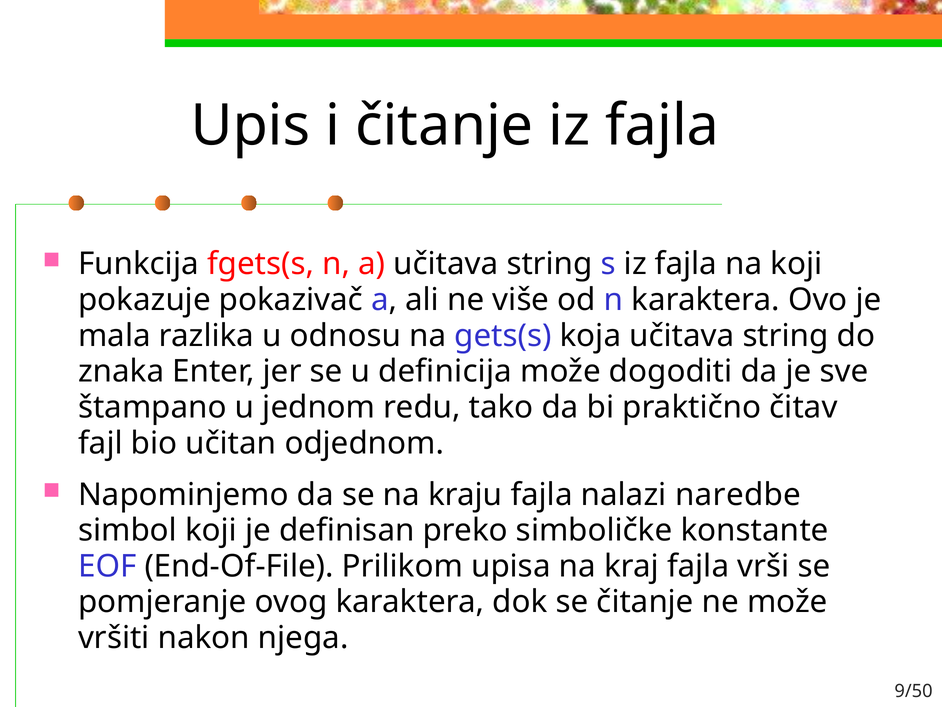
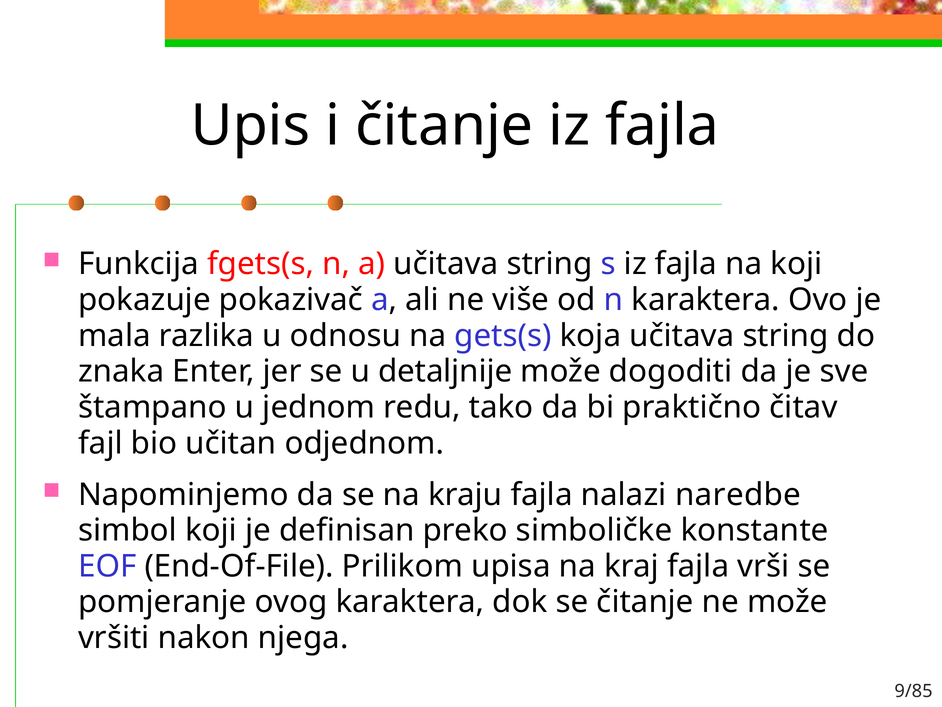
definicija: definicija -> detaljnije (445, 371)
9/50: 9/50 -> 9/85 (914, 691)
